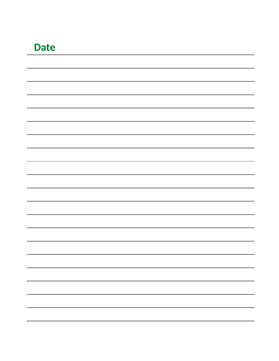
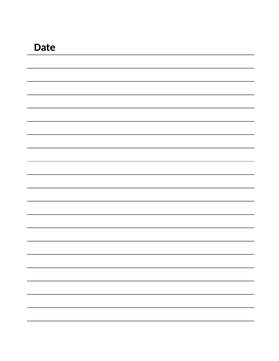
Date colour: green -> black (45, 47)
